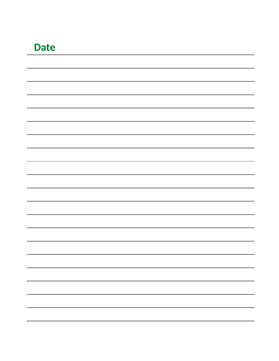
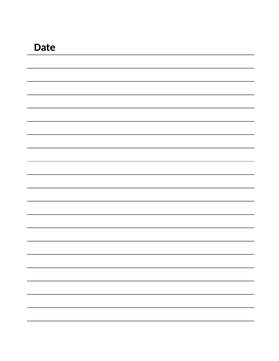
Date colour: green -> black (45, 47)
